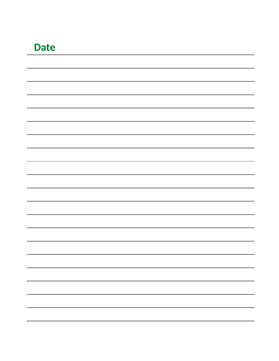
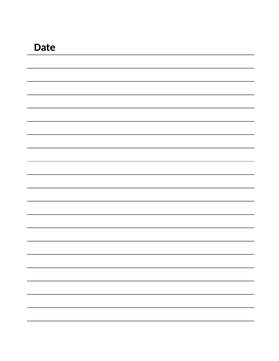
Date colour: green -> black (45, 47)
